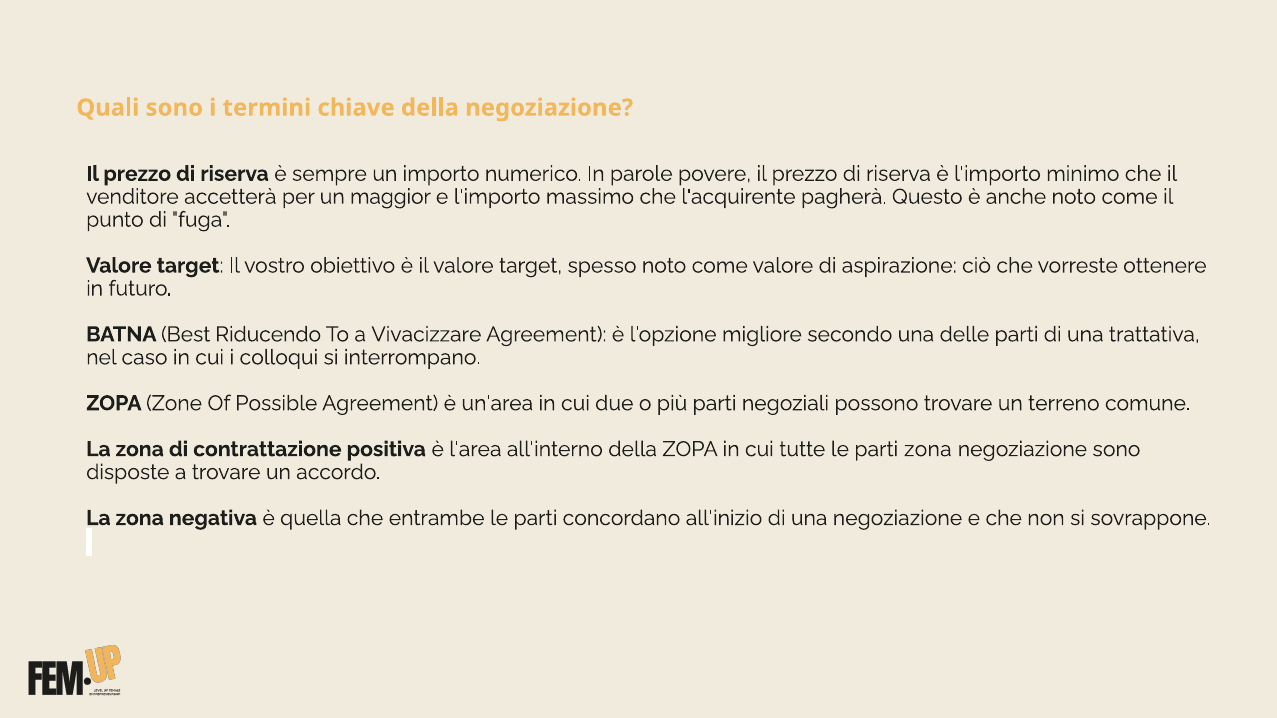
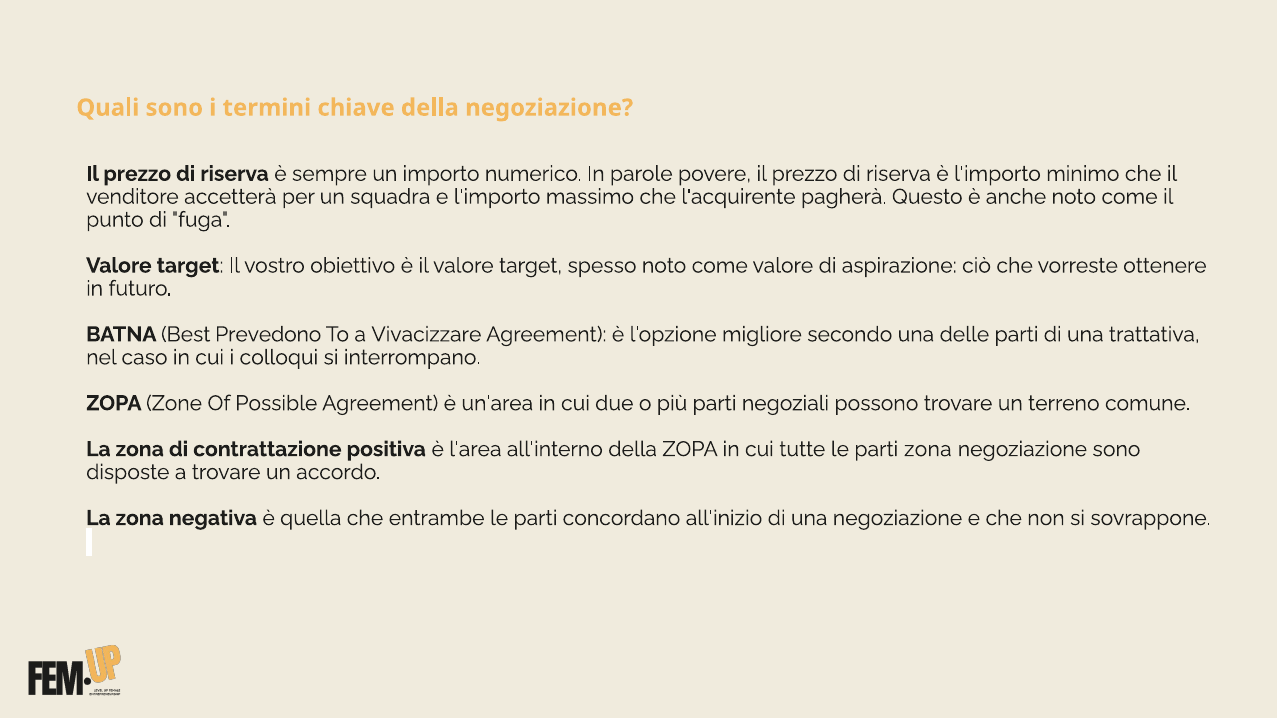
maggior: maggior -> squadra (390, 197)
Riducendo: Riducendo -> Prevedono (268, 335)
